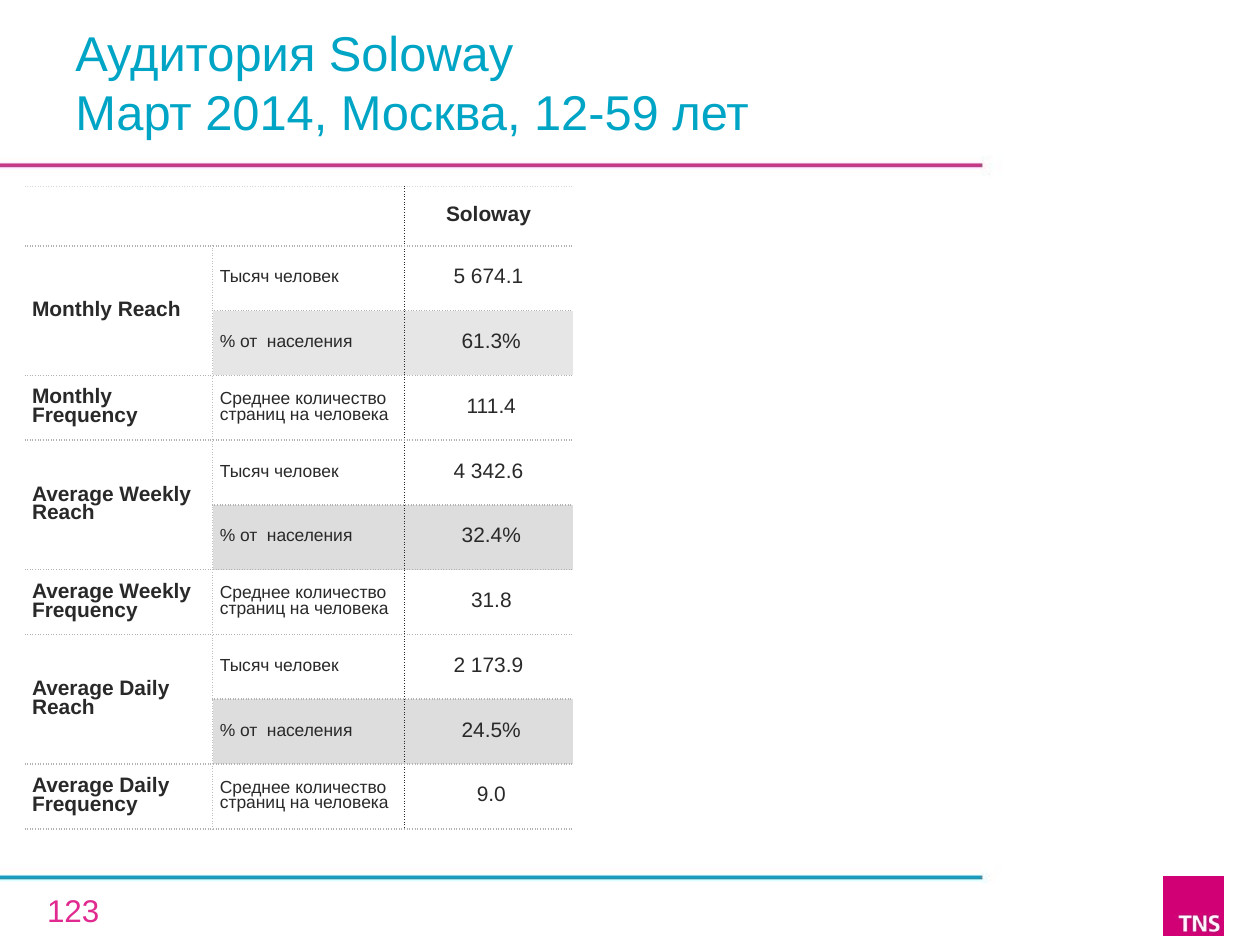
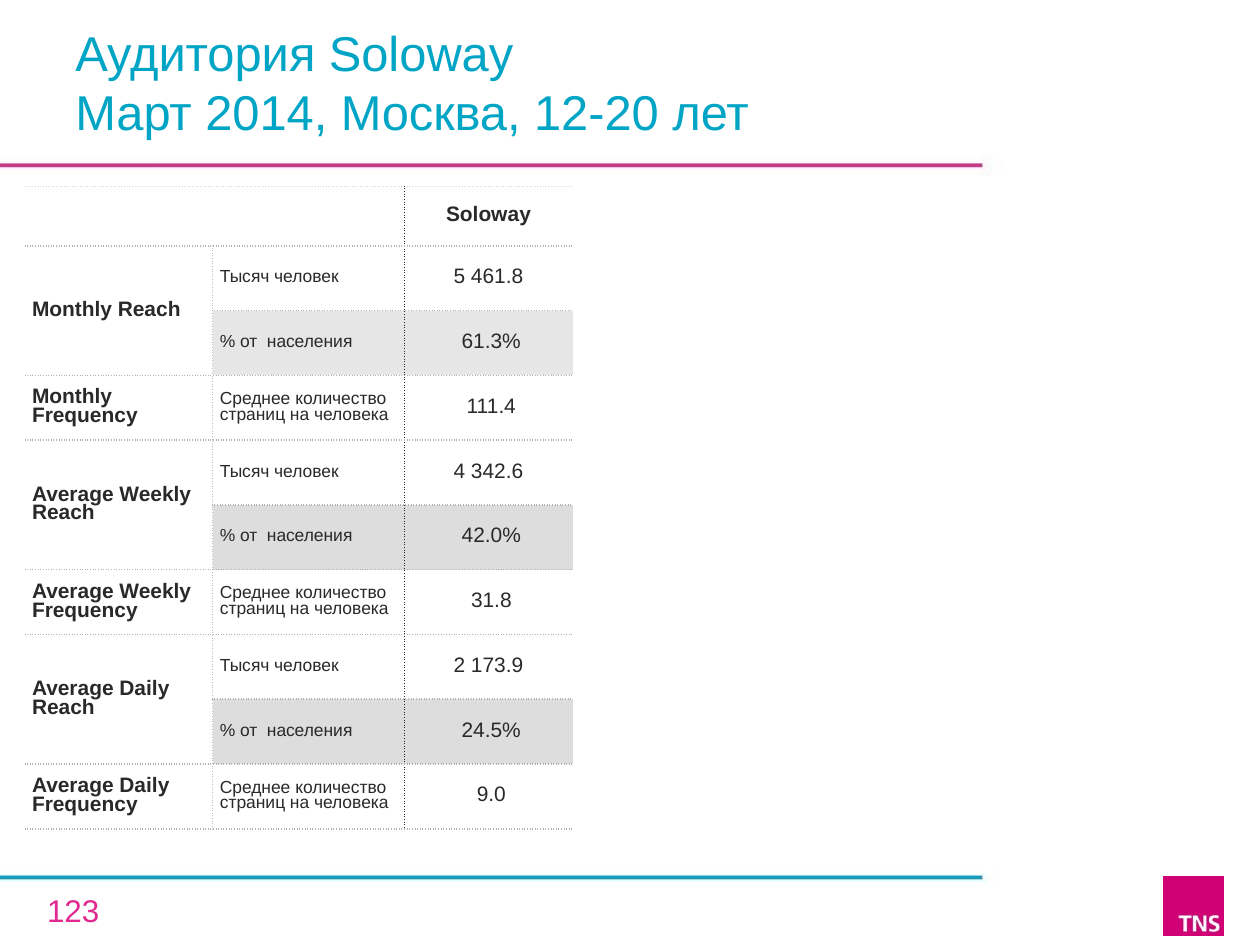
12-59: 12-59 -> 12-20 (596, 114)
674.1: 674.1 -> 461.8 (497, 277)
32.4%: 32.4% -> 42.0% (491, 536)
